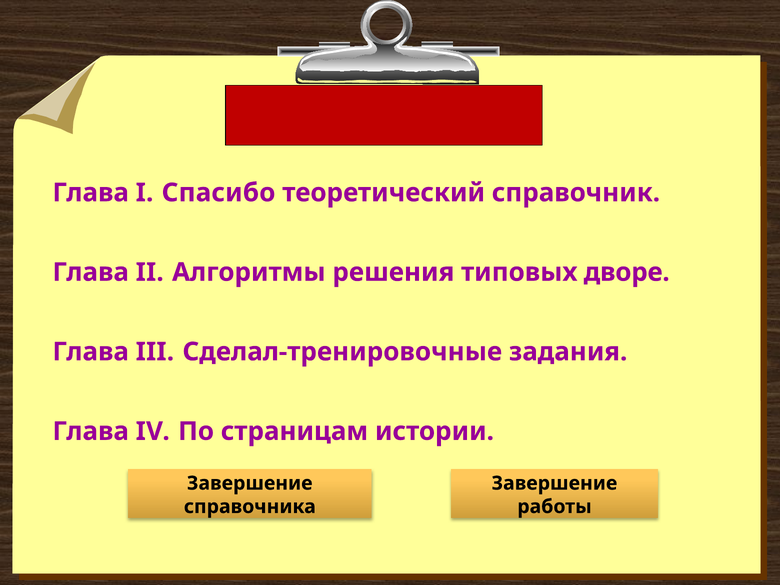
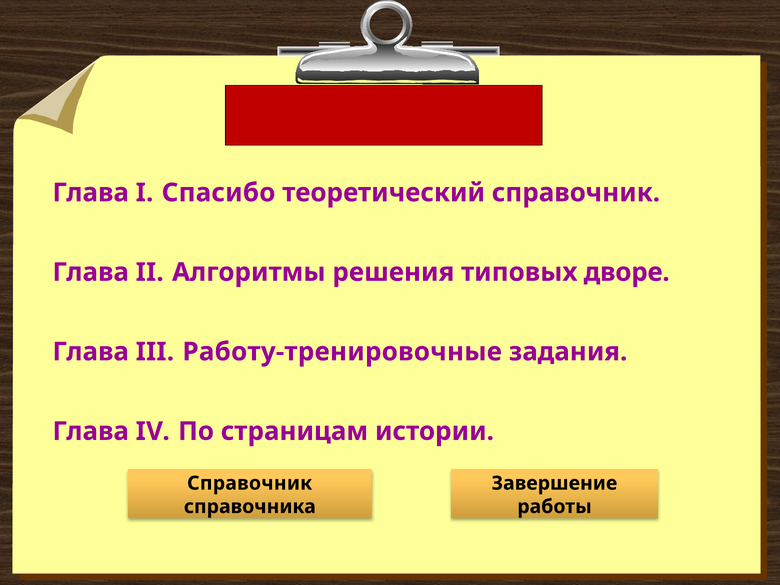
Сделал-тренировочные: Сделал-тренировочные -> Работу-тренировочные (342, 352)
Завершение: Завершение -> Справочник (250, 483)
